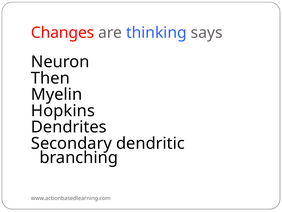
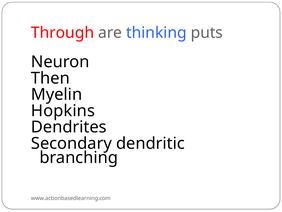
Changes: Changes -> Through (63, 33)
says: says -> puts (207, 33)
